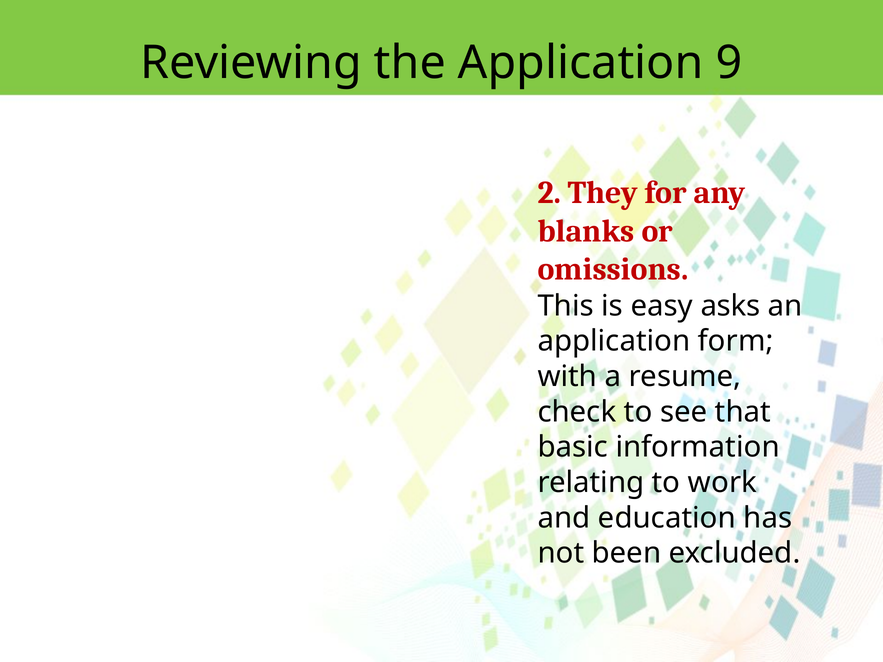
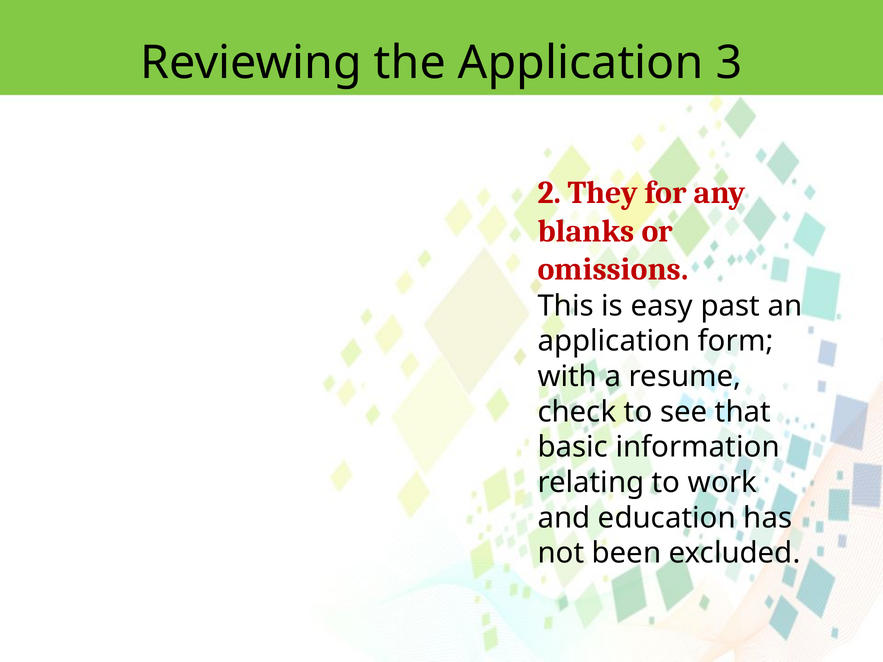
9: 9 -> 3 (729, 63)
asks: asks -> past (730, 306)
